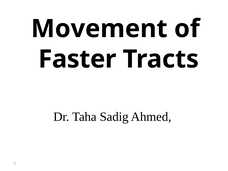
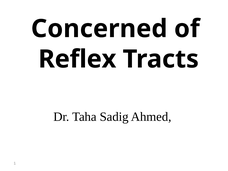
Movement: Movement -> Concerned (99, 29)
Faster: Faster -> Reflex (77, 59)
